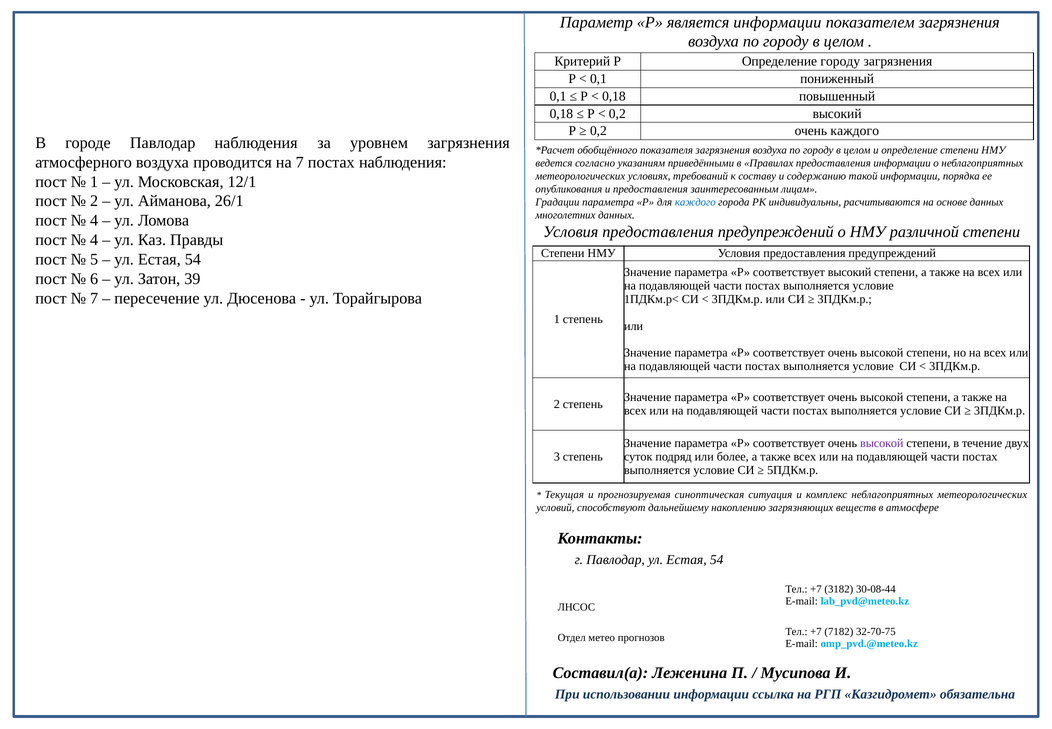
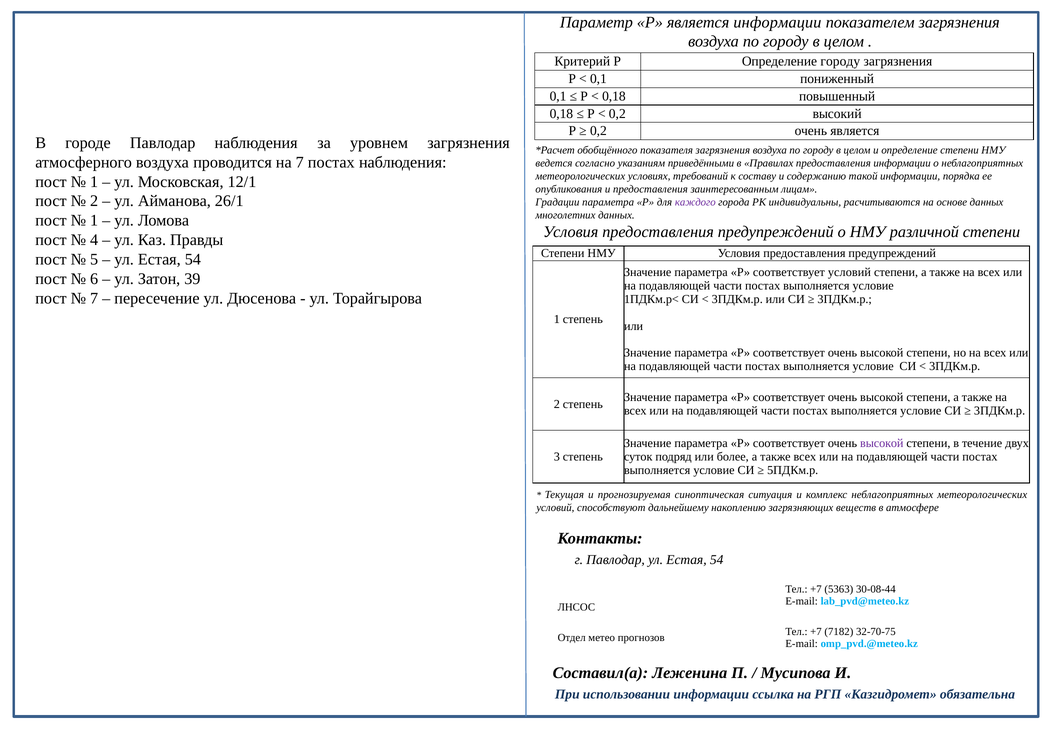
очень каждого: каждого -> является (855, 131)
каждого colour: blue -> purple (695, 202)
4: 4 -> 1 (94, 220)
соответствует высокий: высокий -> условий (849, 272)
3182: 3182 -> 5363 (839, 589)
